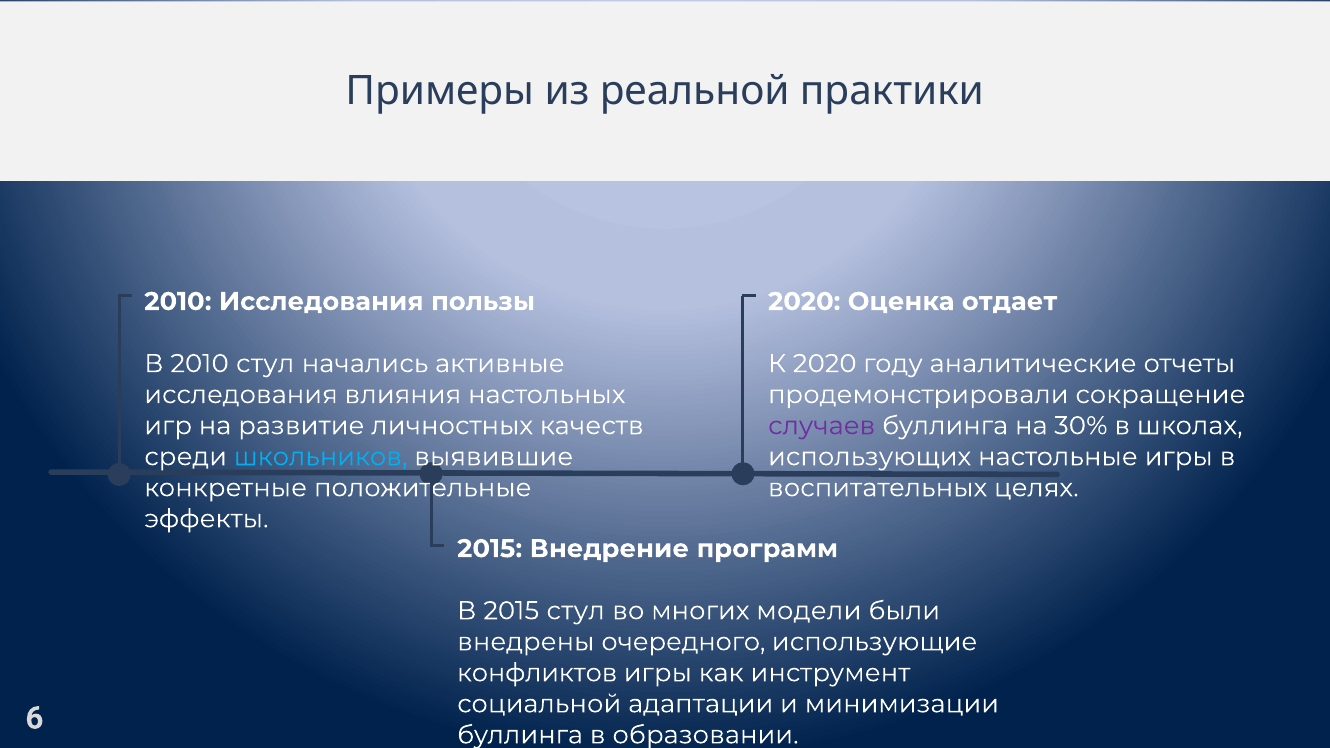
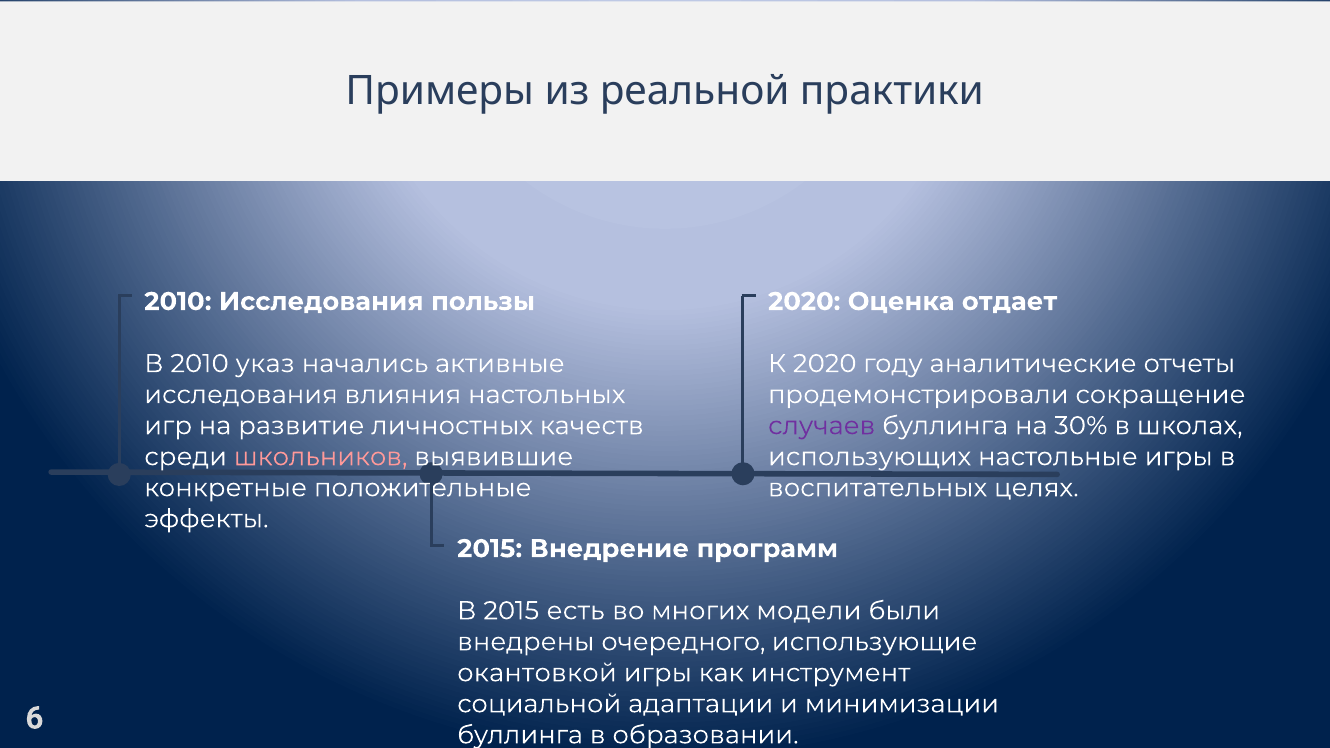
2010 стул: стул -> указ (265, 364)
школьников colour: light blue -> pink (321, 457)
2015 стул: стул -> есть (576, 611)
конфликтов: конфликтов -> окантовкой (537, 673)
